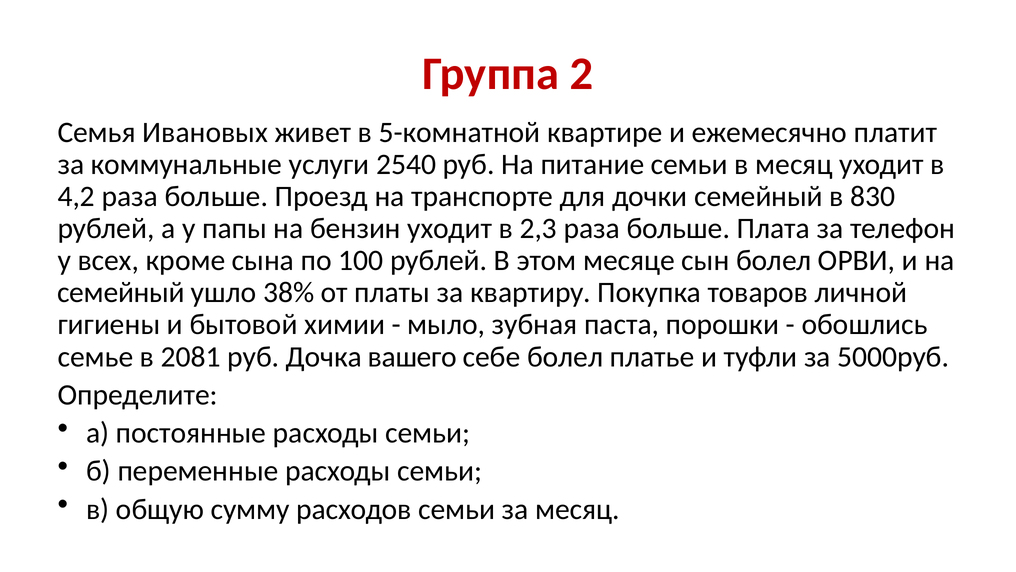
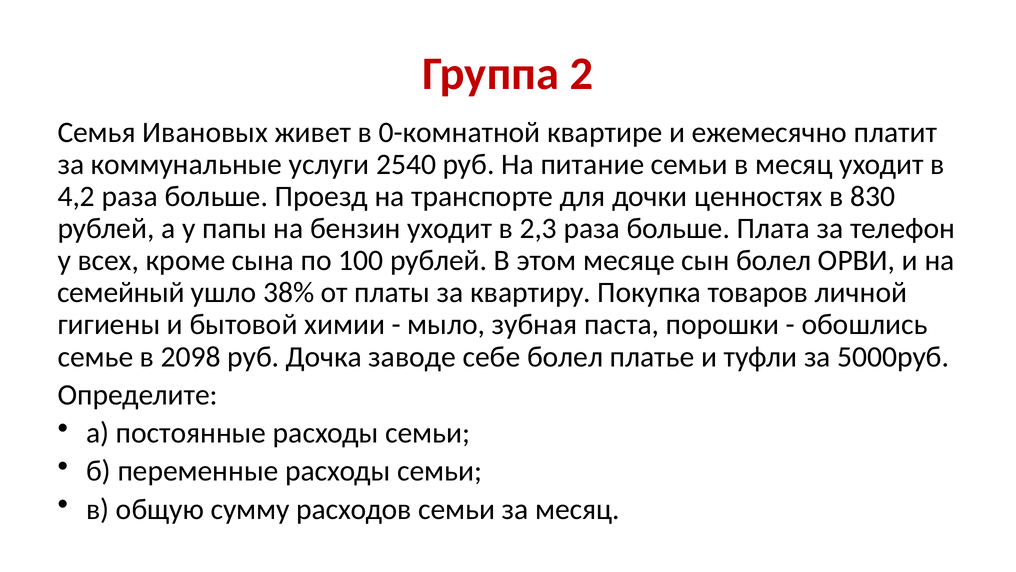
5-комнатной: 5-комнатной -> 0-комнатной (459, 132)
дочки семейный: семейный -> ценностях (758, 196)
2081: 2081 -> 2098 (191, 356)
вашего: вашего -> заводе (412, 356)
